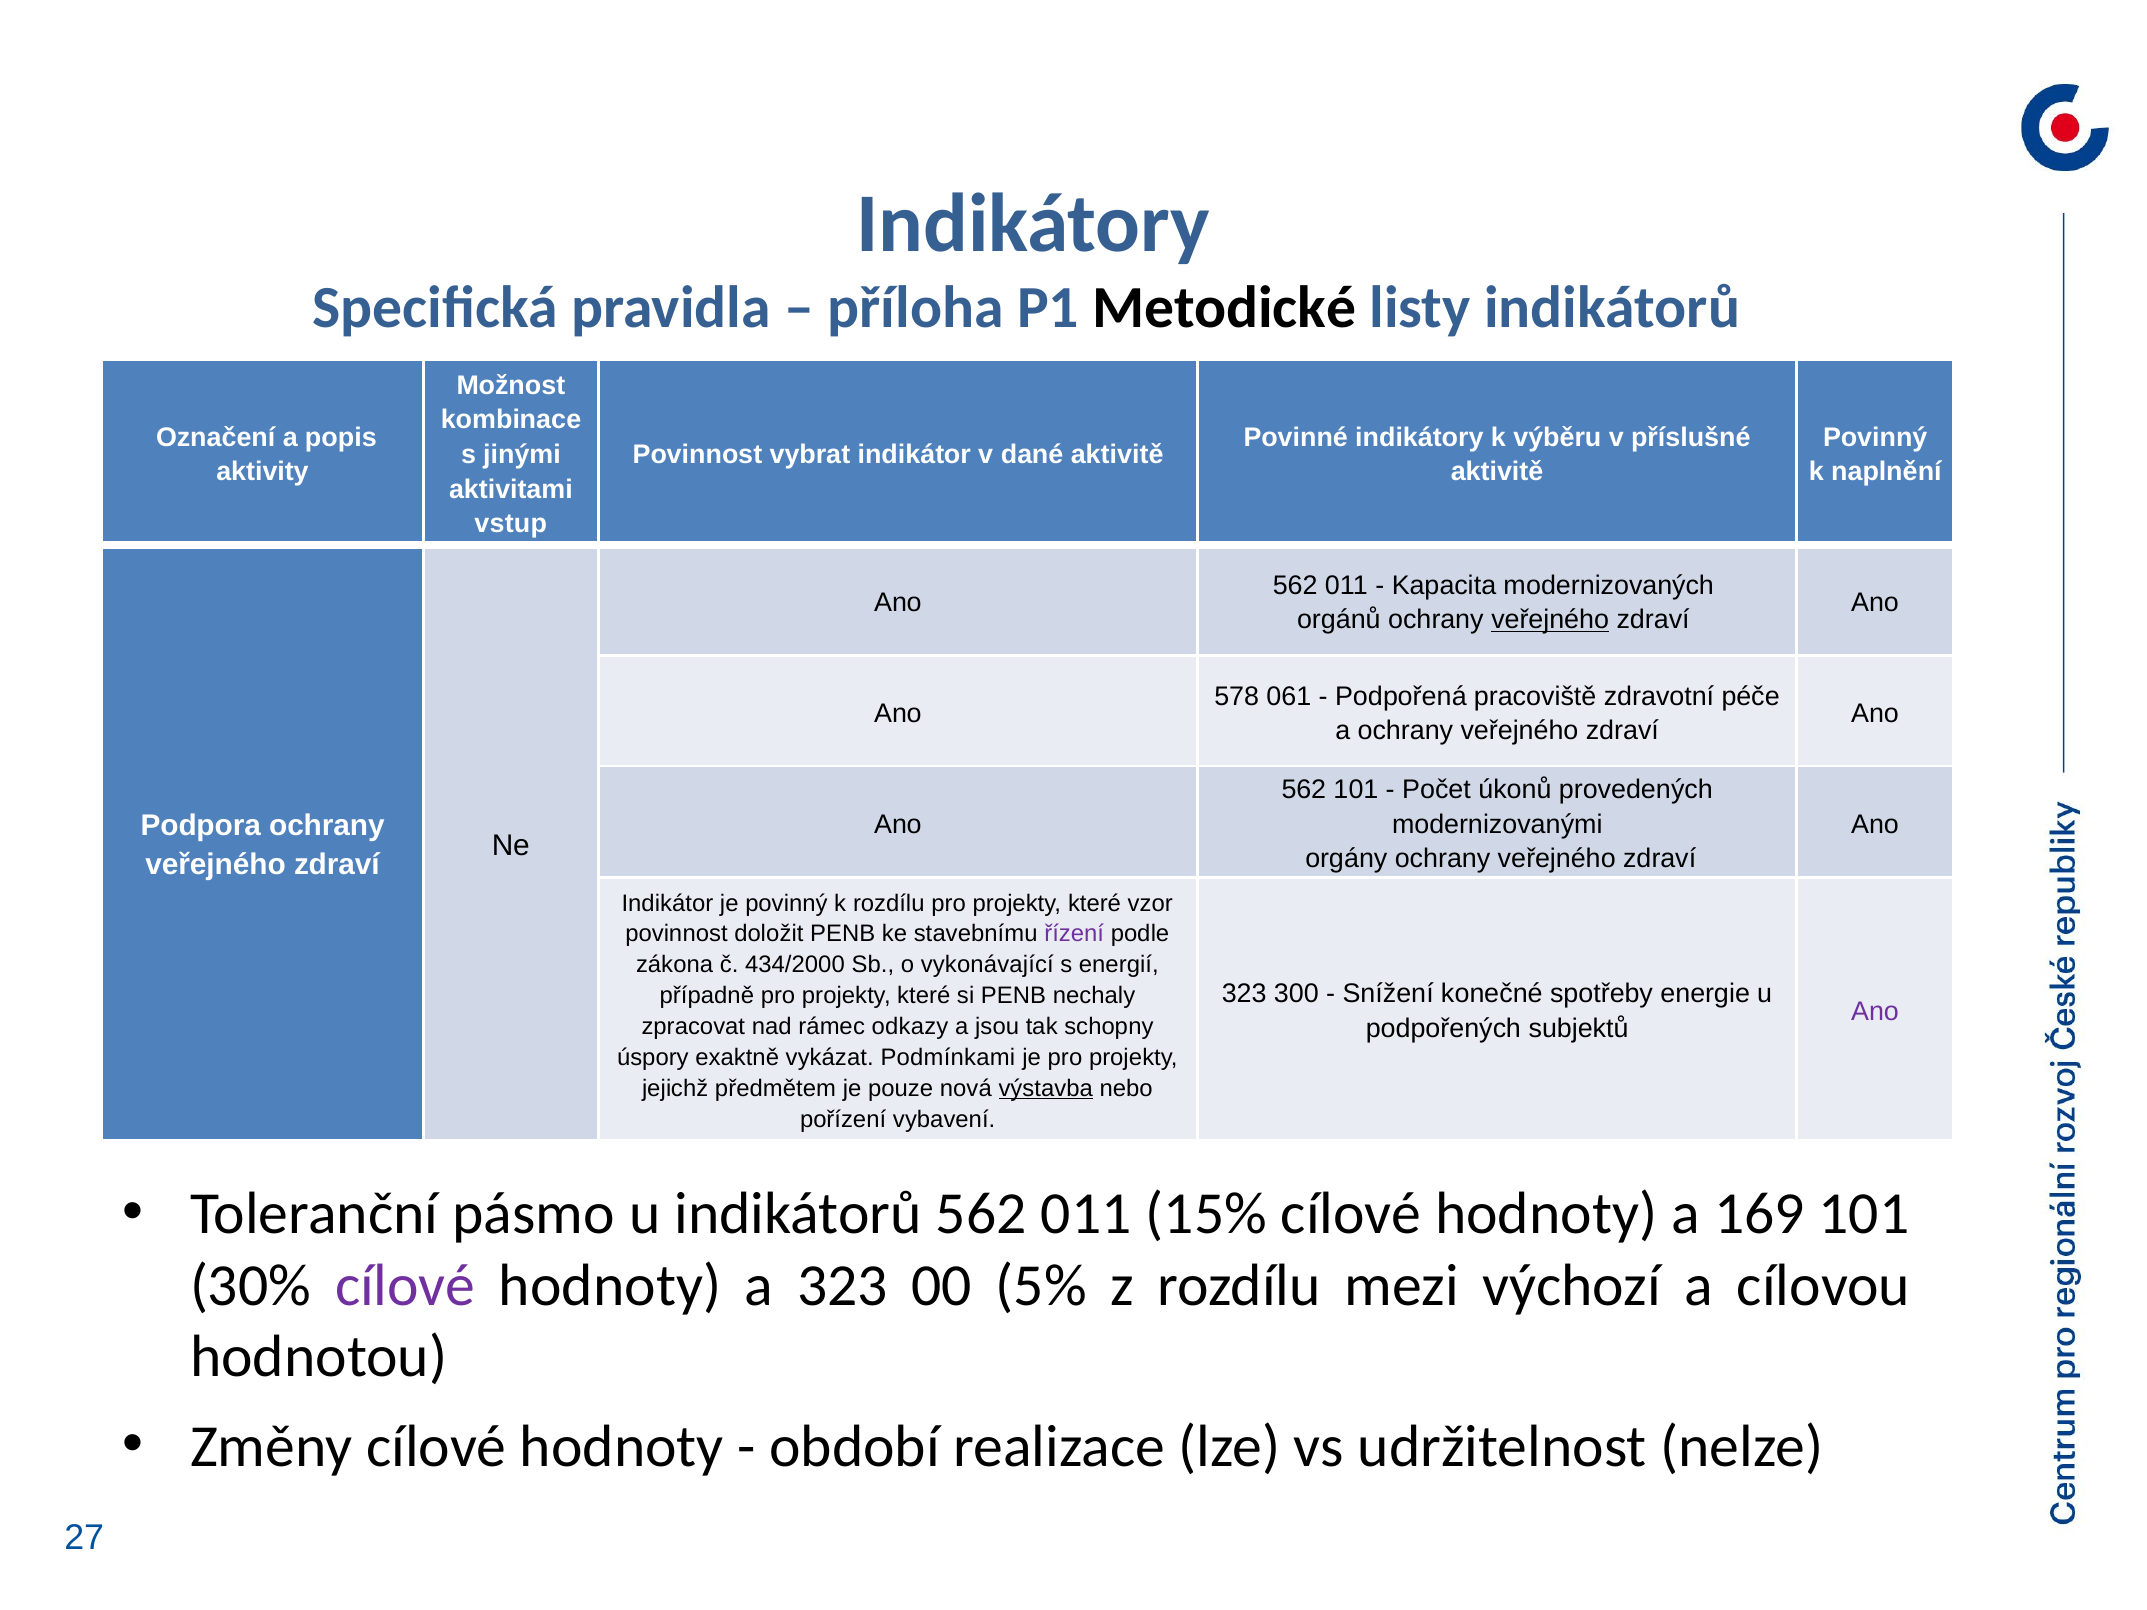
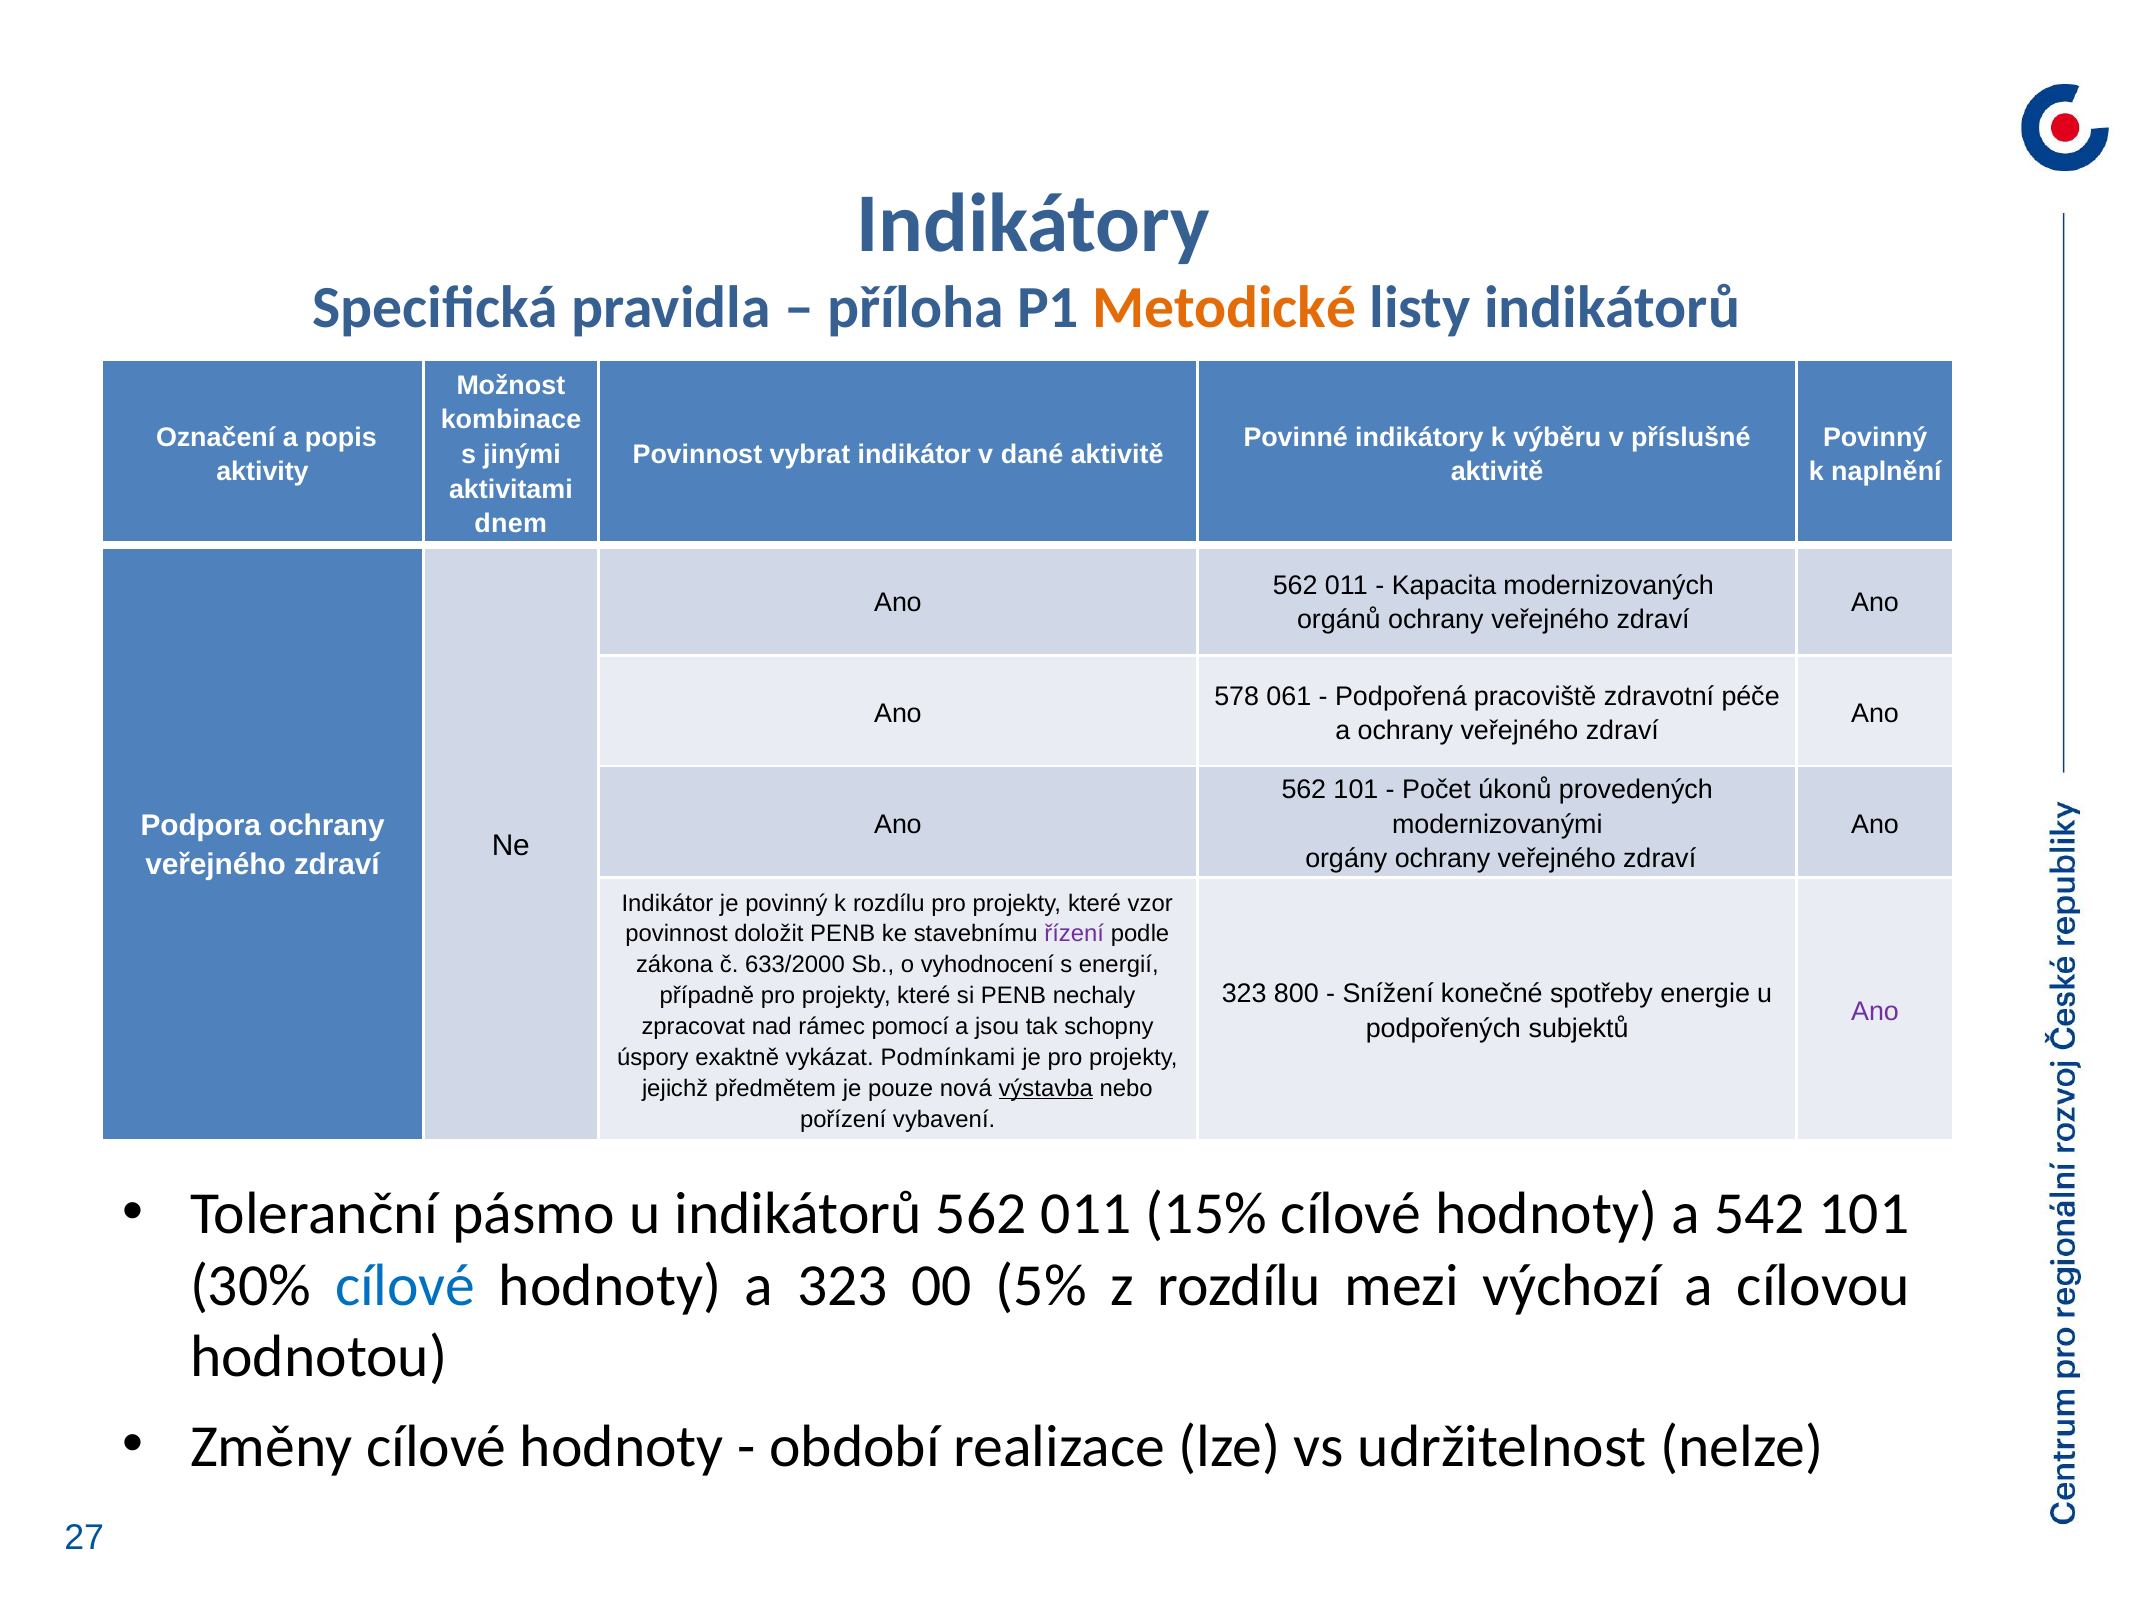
Metodické colour: black -> orange (1224, 308)
vstup: vstup -> dnem (511, 524)
veřejného underline: present -> none (1550, 620)
434/2000: 434/2000 -> 633/2000 (795, 965)
vykonávající: vykonávající -> vyhodnocení (987, 965)
300: 300 -> 800 (1296, 994)
odkazy: odkazy -> pomocí (910, 1027)
169: 169 -> 542 (1759, 1214)
cílové colour: purple -> blue (405, 1286)
